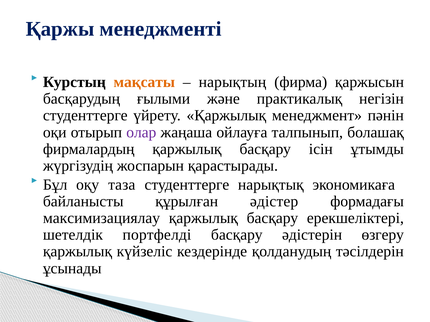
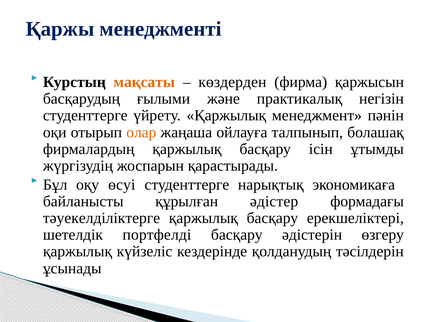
нарықтың: нарықтың -> көздерден (232, 82)
олар colour: purple -> orange (141, 132)
таза: таза -> өсуі (122, 185)
максимизациялау: максимизациялау -> тәуекелділіктерге (102, 218)
